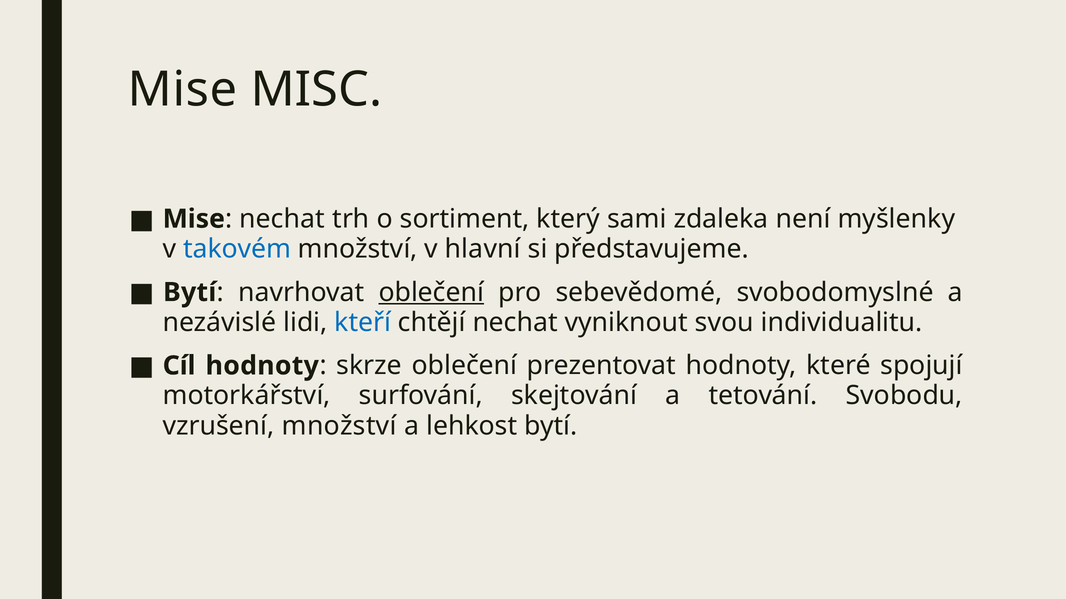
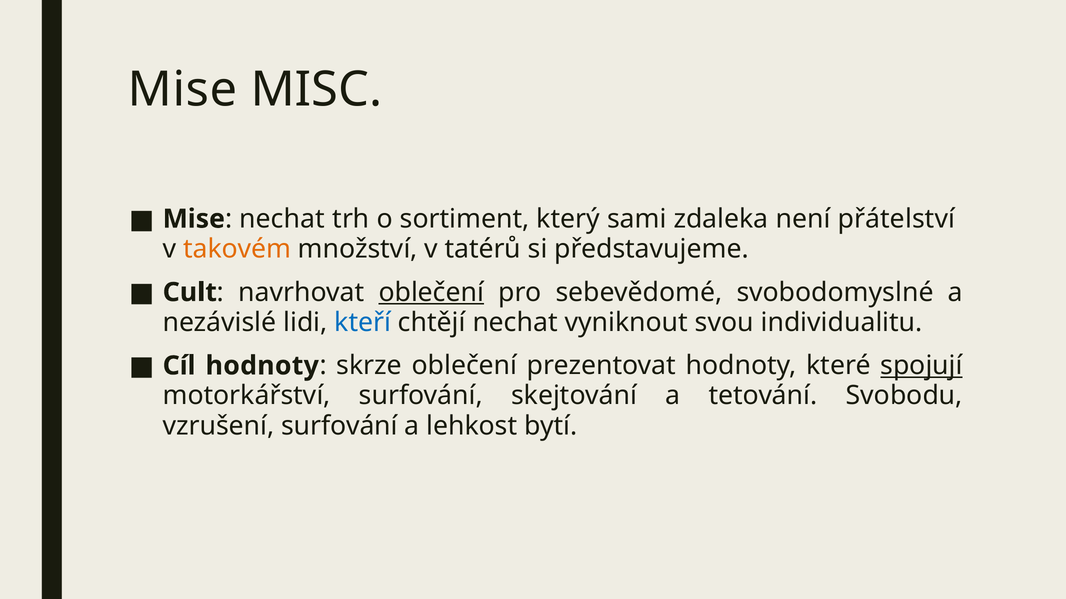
myšlenky: myšlenky -> přátelství (896, 219)
takovém colour: blue -> orange (237, 249)
hlavní: hlavní -> tatérů (483, 249)
Bytí: Bytí -> Cult (190, 293)
spojují underline: none -> present (921, 366)
vzrušení množství: množství -> surfování (339, 426)
